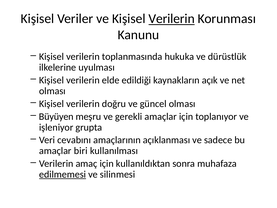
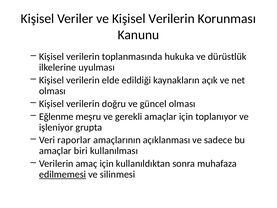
Verilerin underline: present -> none (172, 19)
Büyüyen: Büyüyen -> Eğlenme (56, 116)
cevabını: cevabını -> raporlar (74, 140)
